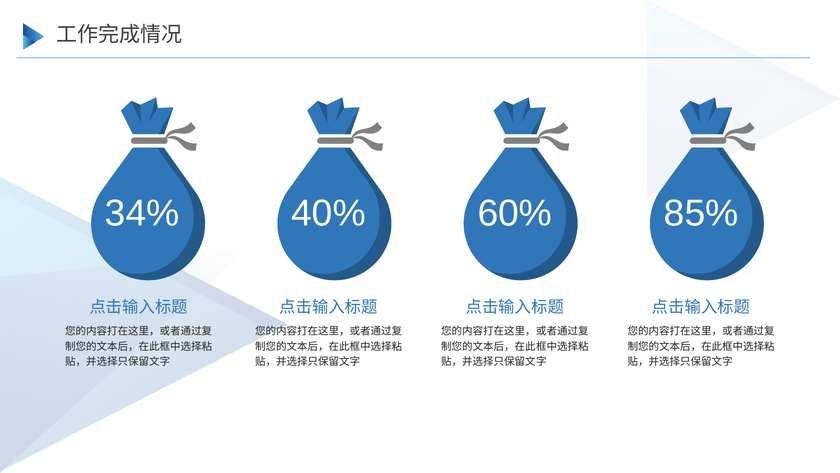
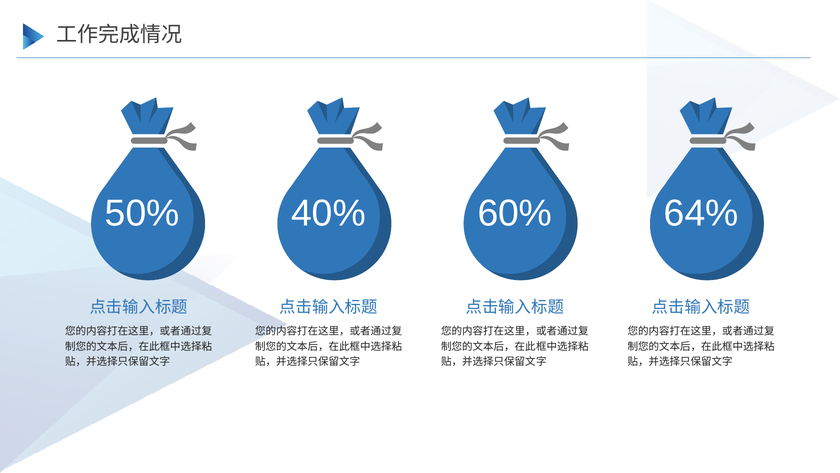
34%: 34% -> 50% (142, 213)
85%: 85% -> 64% (701, 213)
